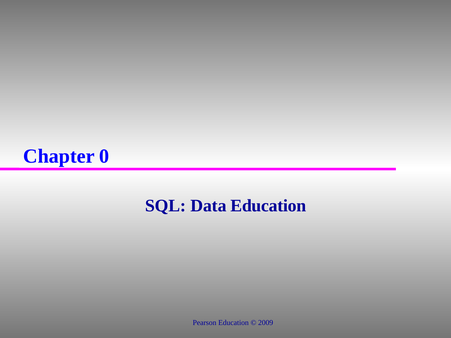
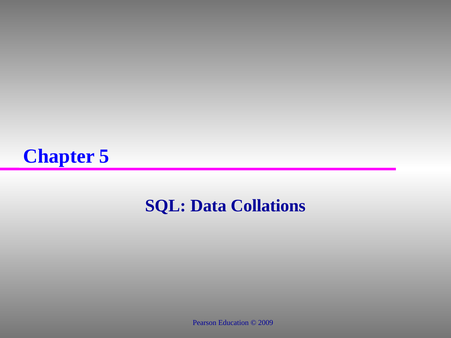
0: 0 -> 5 (104, 156)
Data Education: Education -> Collations (268, 206)
